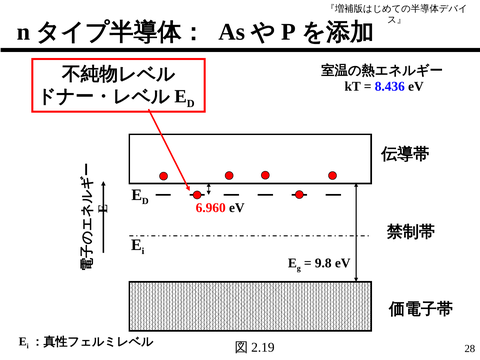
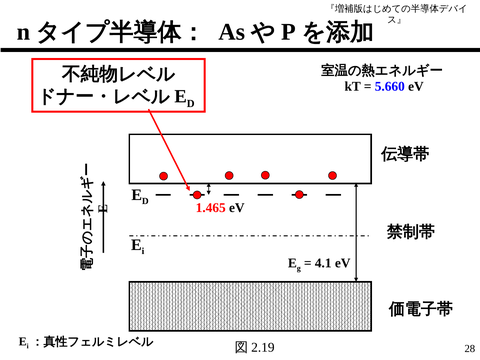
8.436: 8.436 -> 5.660 (390, 86)
6.960: 6.960 -> 1.465 (211, 208)
9.8: 9.8 -> 4.1 (323, 263)
